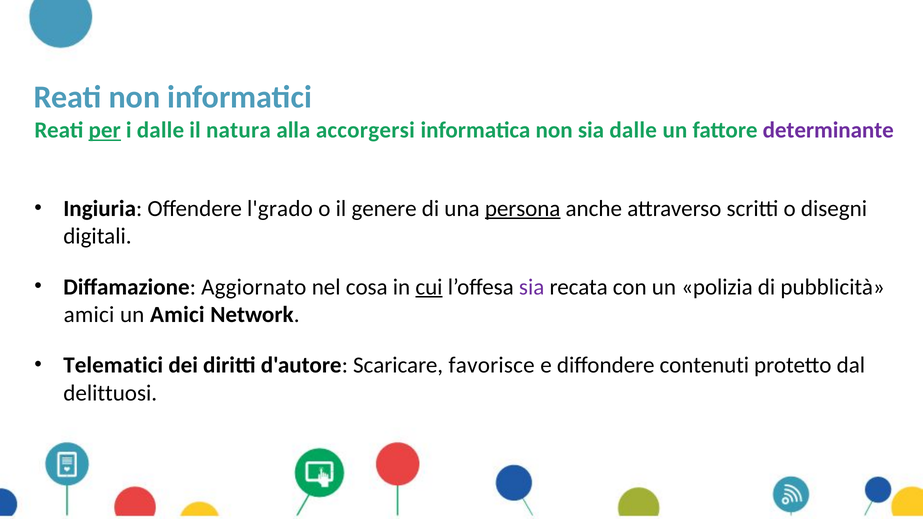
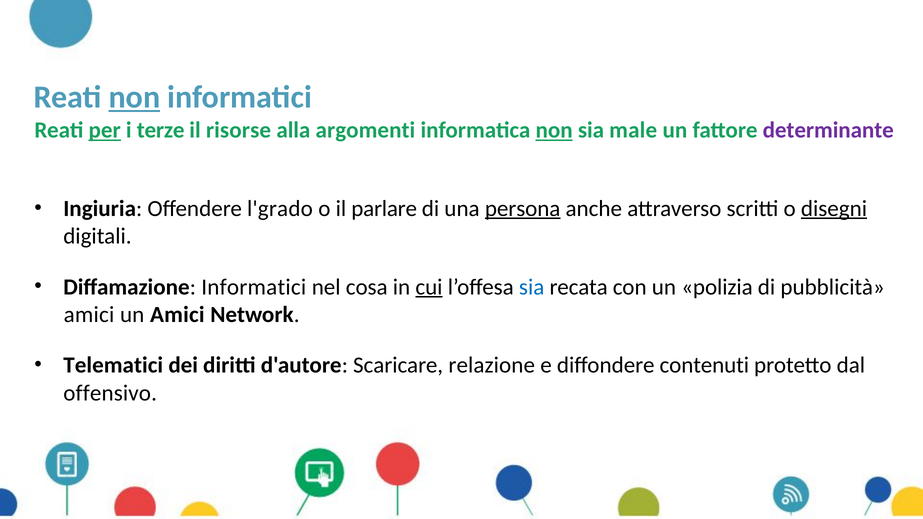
non underline: none -> present (134, 97)
i dalle: dalle -> terze (161, 130)
natura: natura -> risorse (238, 130)
accorgersi: accorgersi -> argomenti (365, 130)
non underline: none -> present (554, 130)
sia dalle: dalle -> male (633, 130)
genere: genere -> parlare (384, 209)
disegni underline: none -> present (834, 209)
Diffamazione Aggiornato: Aggiornato -> Informatici (254, 287)
sia colour: purple -> blue (532, 287)
favorisce: favorisce -> relazione (492, 365)
delittuosi: delittuosi -> offensivo (110, 393)
